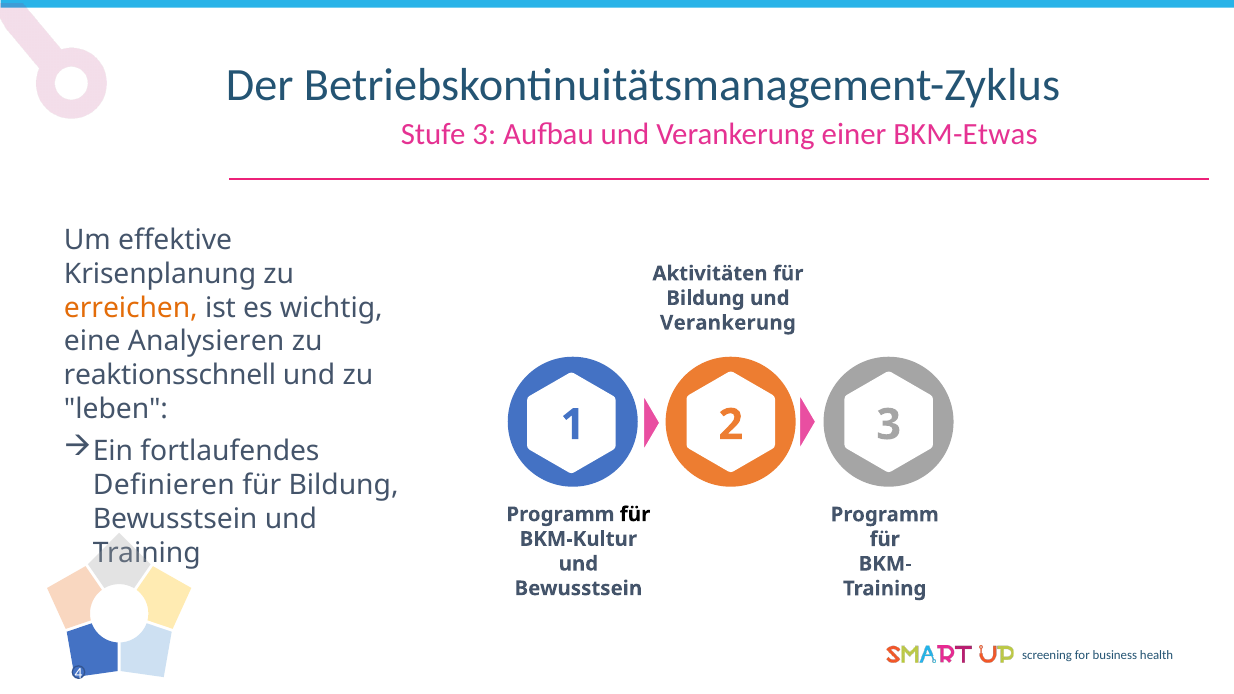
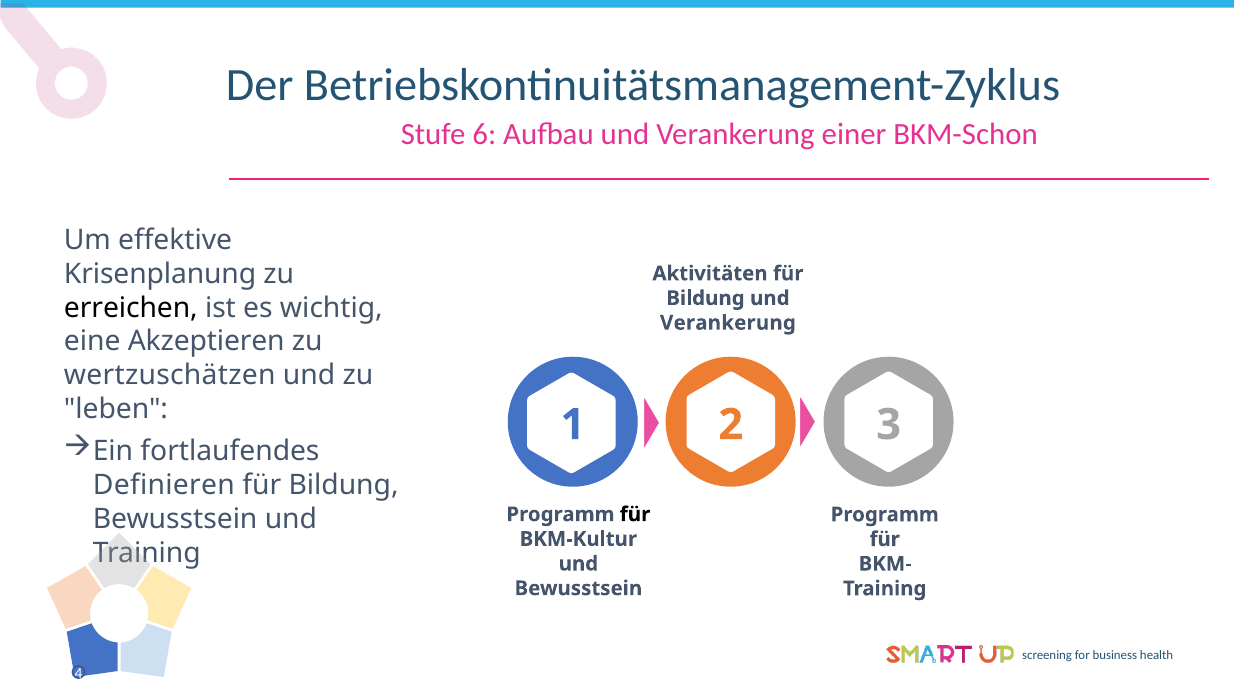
Stufe 3: 3 -> 6 (484, 135)
BKM-Etwas: BKM-Etwas -> BKM-Schon (966, 135)
erreichen colour: orange -> black (131, 308)
Analysieren: Analysieren -> Akzeptieren (206, 342)
reaktionsschnell: reaktionsschnell -> wertzuschätzen (170, 376)
